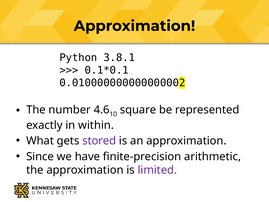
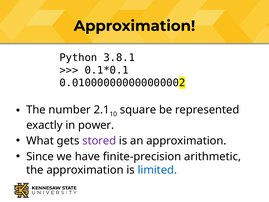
4.6: 4.6 -> 2.1 (102, 110)
within: within -> power (96, 125)
limited colour: purple -> blue (157, 170)
